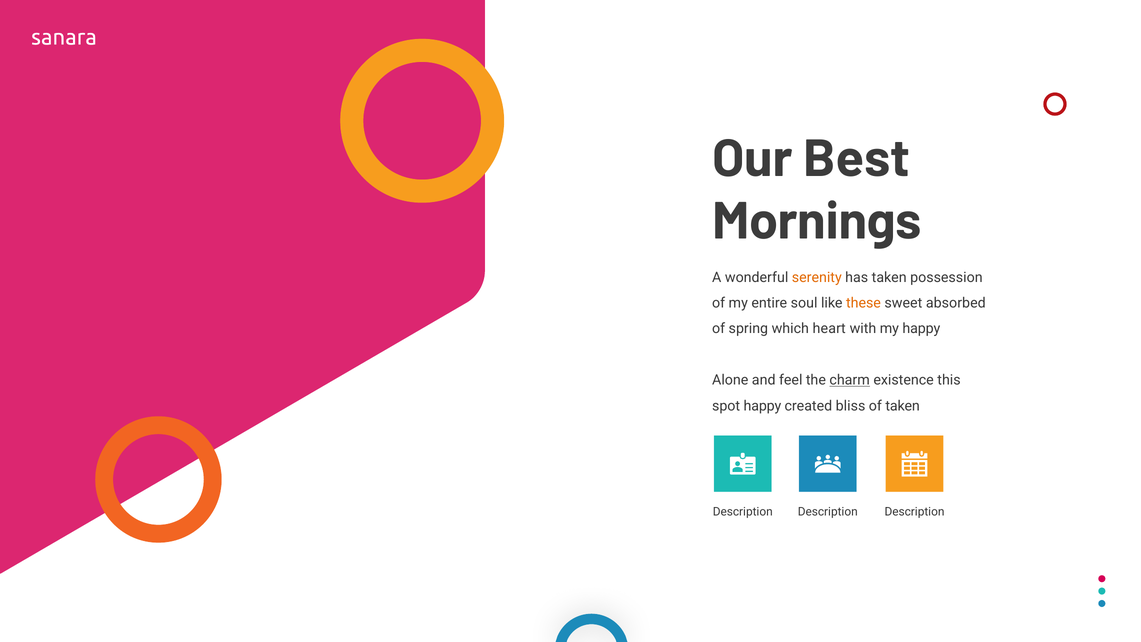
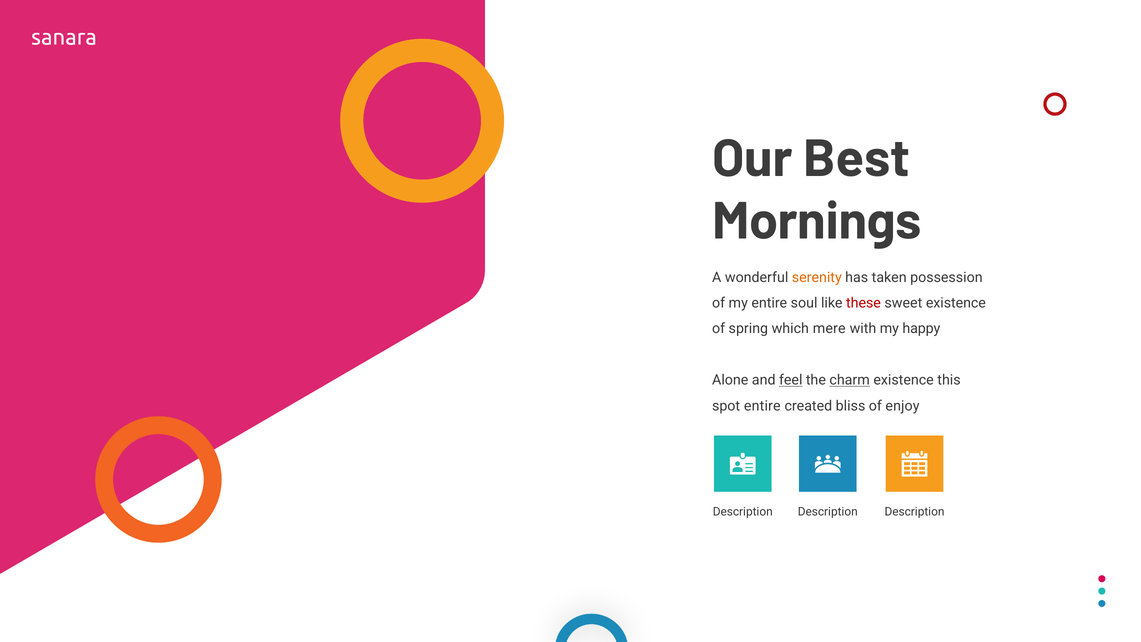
these colour: orange -> red (863, 303)
sweet absorbed: absorbed -> existence (956, 303)
heart: heart -> mere (829, 329)
feel underline: none -> present (791, 380)
spot happy: happy -> entire (762, 406)
of taken: taken -> enjoy (903, 406)
